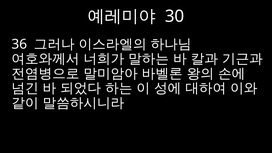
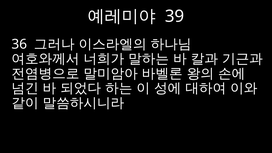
30: 30 -> 39 (175, 16)
